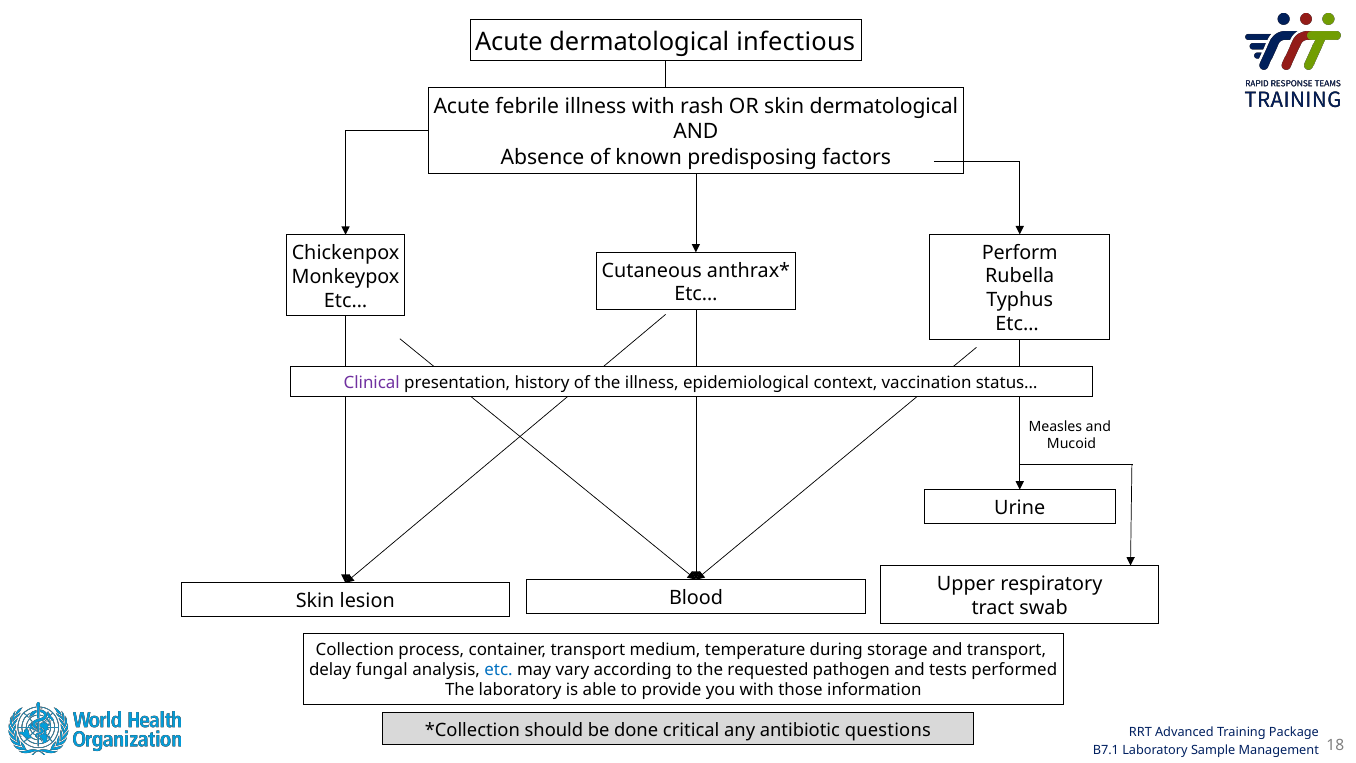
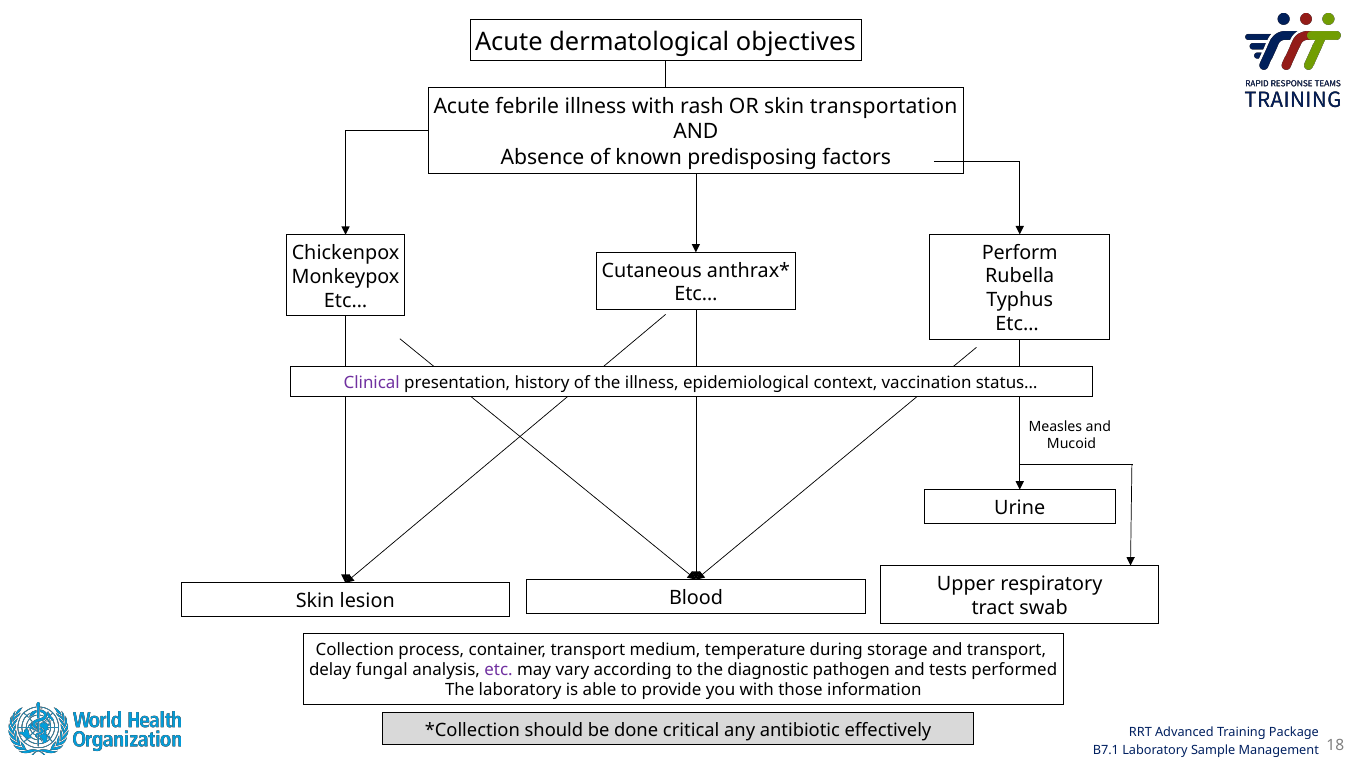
infectious: infectious -> objectives (796, 42)
skin dermatological: dermatological -> transportation (884, 106)
etc colour: blue -> purple (499, 670)
requested: requested -> diagnostic (768, 670)
questions: questions -> effectively (888, 730)
